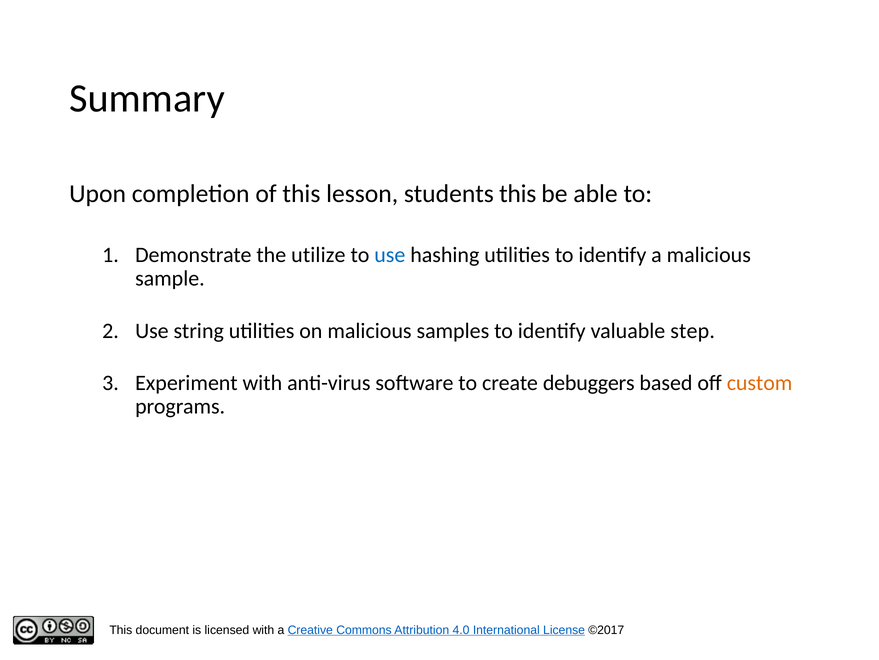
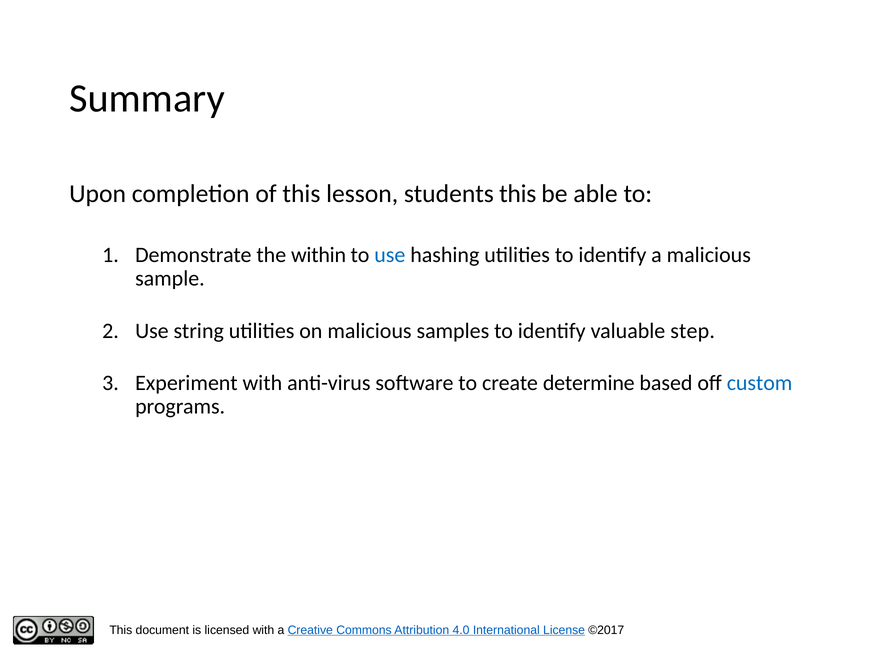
utilize: utilize -> within (319, 255)
debuggers: debuggers -> determine (589, 382)
custom colour: orange -> blue (760, 382)
